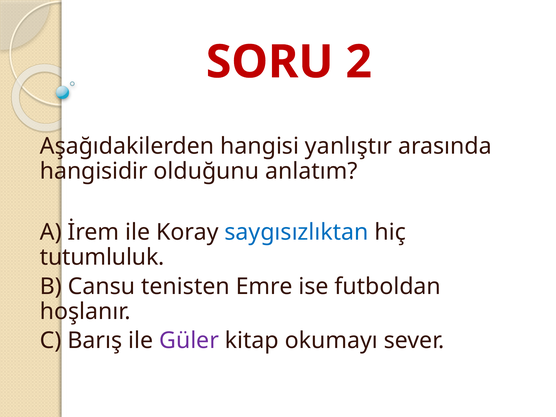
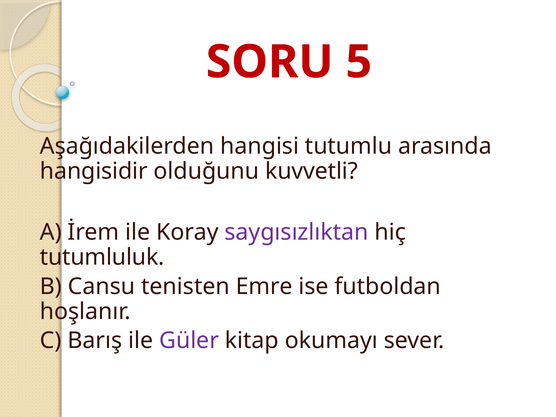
2: 2 -> 5 (359, 62)
yanlıştır: yanlıştır -> tutumlu (349, 146)
anlatım: anlatım -> kuvvetli (312, 171)
saygısızlıktan colour: blue -> purple (296, 232)
